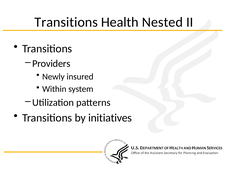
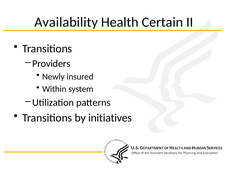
Transitions: Transitions -> Availability (66, 22)
Nested: Nested -> Certain (162, 22)
